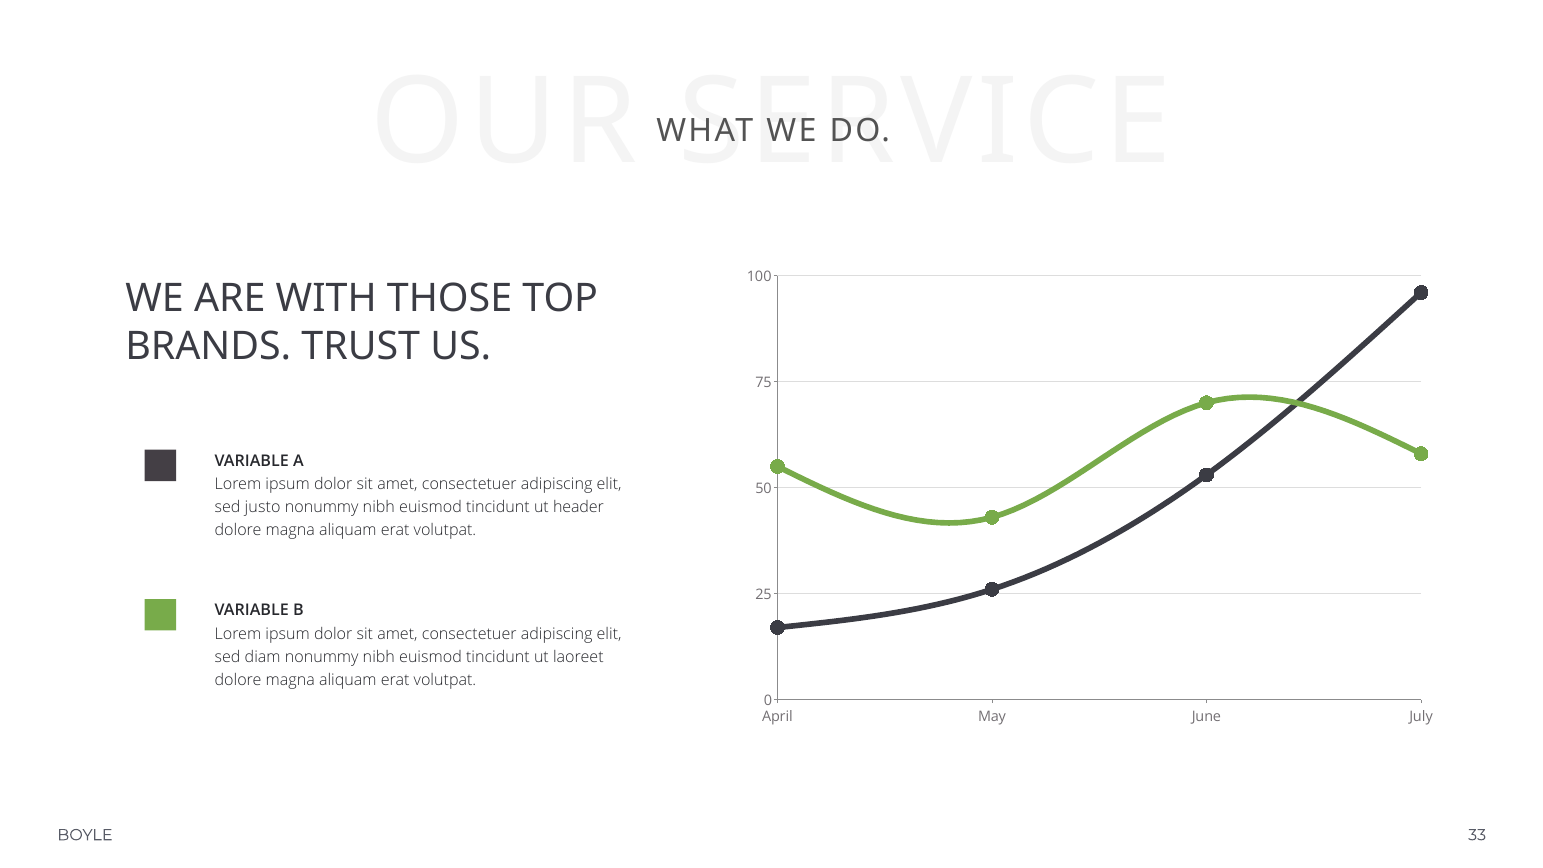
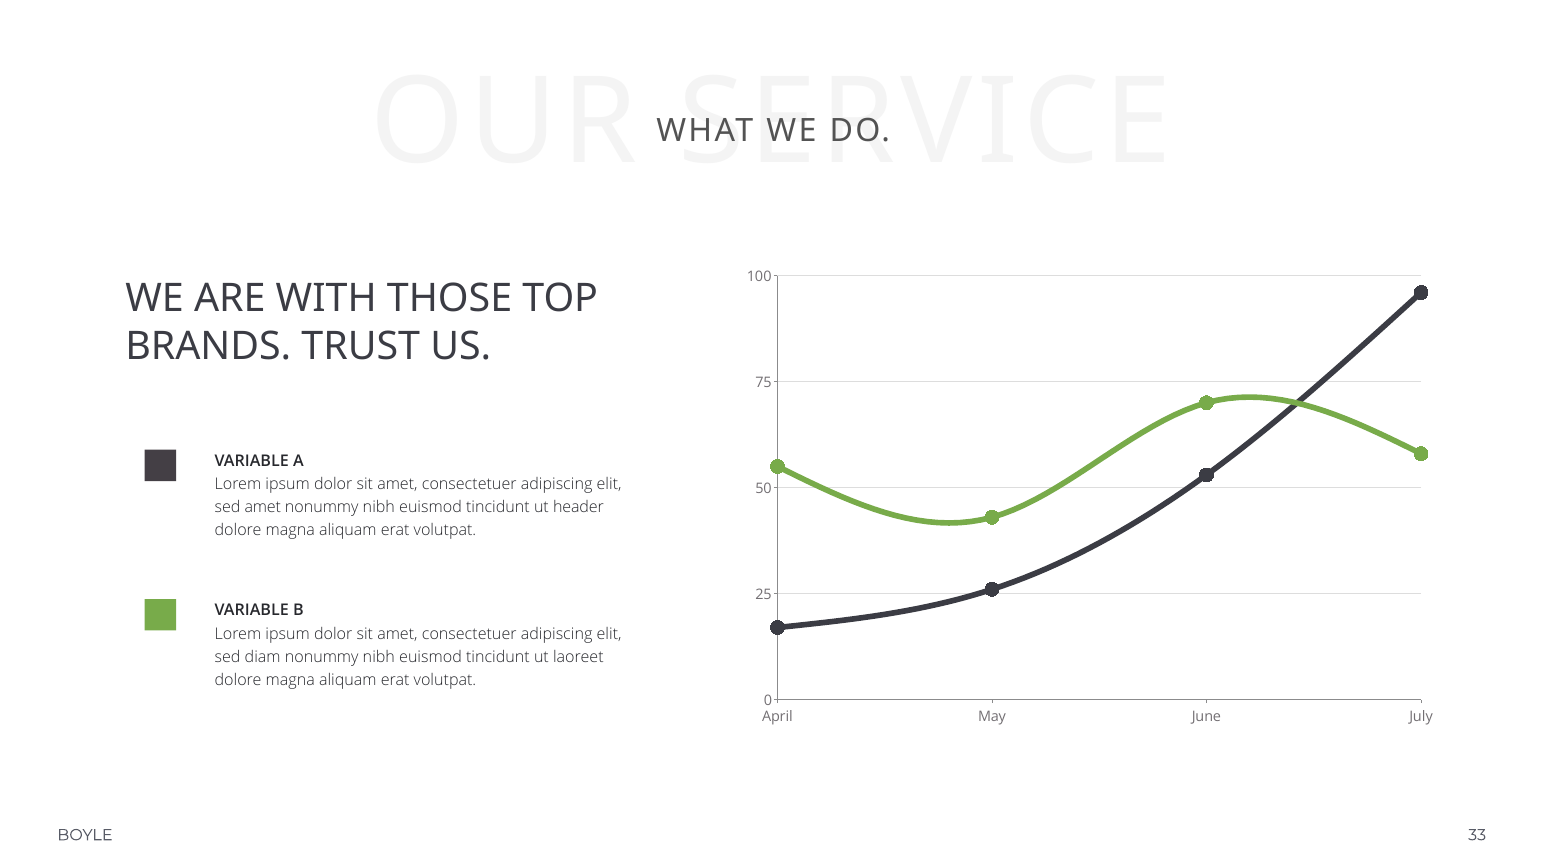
sed justo: justo -> amet (263, 507)
